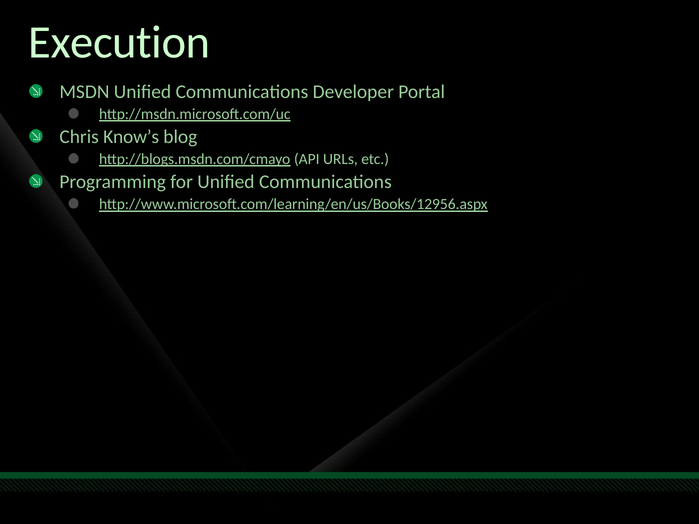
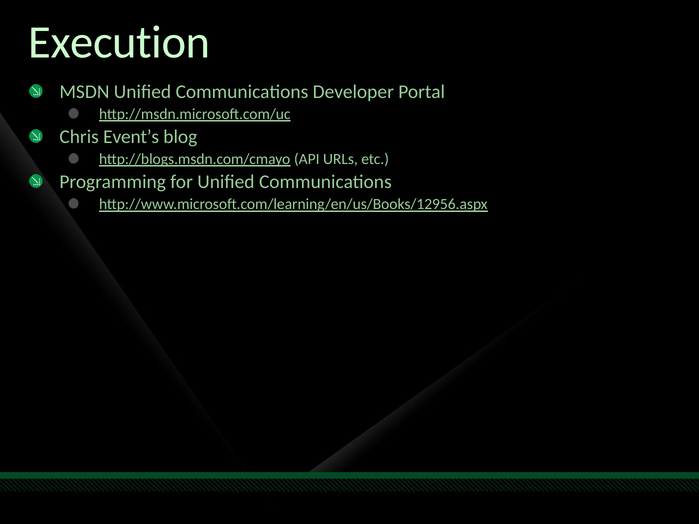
Know’s: Know’s -> Event’s (131, 137)
